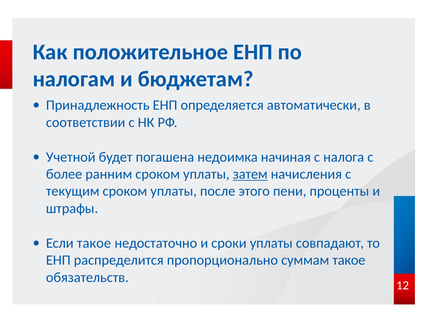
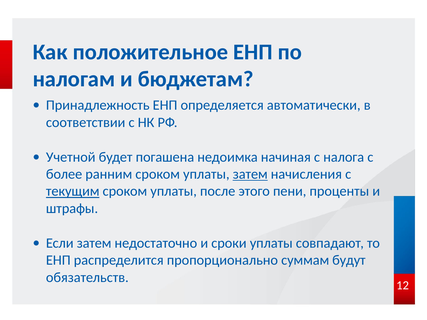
текущим underline: none -> present (73, 191)
Если такое: такое -> затем (94, 243)
суммам такое: такое -> будут (349, 260)
